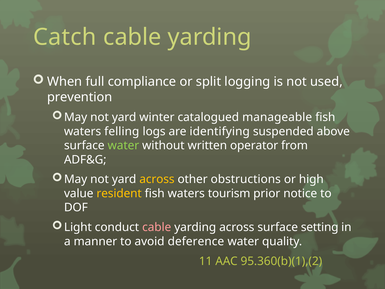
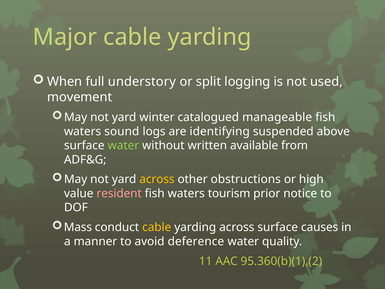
Catch: Catch -> Major (65, 37)
compliance: compliance -> understory (142, 82)
prevention: prevention -> movement (80, 97)
felling: felling -> sound (122, 131)
operator: operator -> available (254, 145)
resident colour: yellow -> pink (119, 193)
Light: Light -> Mass (78, 227)
cable colour: pink -> yellow (157, 227)
setting: setting -> causes (320, 227)
